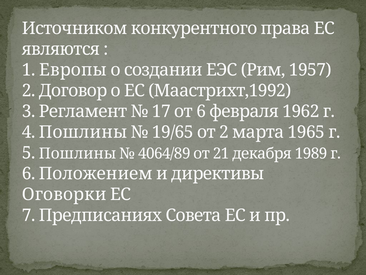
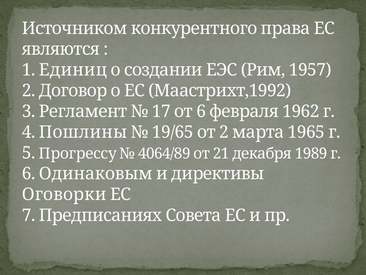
Европы: Европы -> Единиц (73, 70)
5 Пошлины: Пошлины -> Прогрессу (78, 153)
Положением: Положением -> Одинаковым (96, 173)
